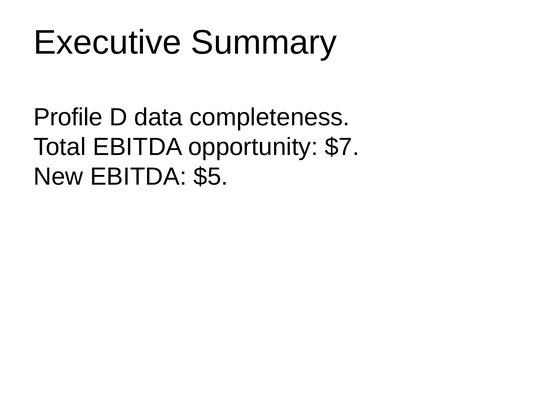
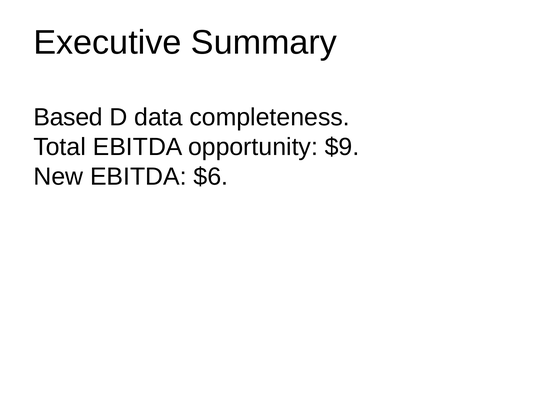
Profile: Profile -> Based (68, 117)
$7: $7 -> $9 (342, 147)
$5: $5 -> $6 (211, 177)
